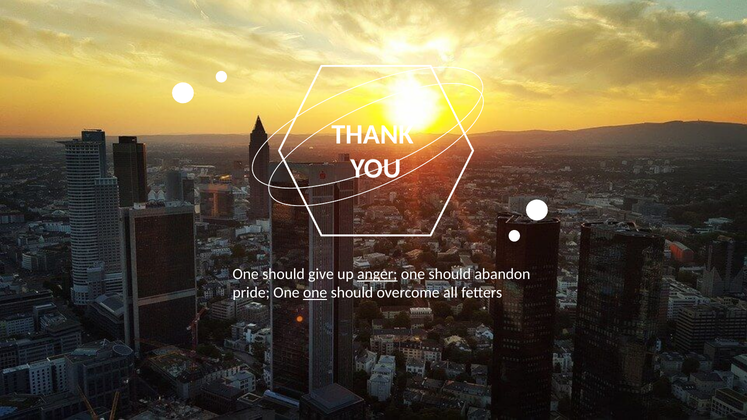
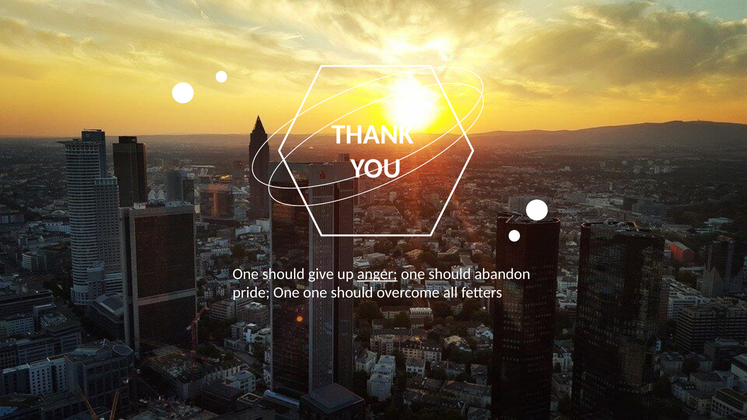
one underline: present -> none (315, 293)
